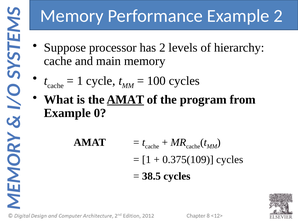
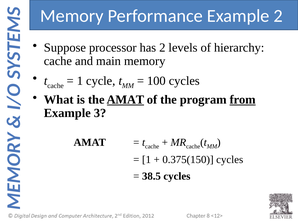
from underline: none -> present (243, 100)
0: 0 -> 3 (100, 113)
0.375(109: 0.375(109 -> 0.375(150 (188, 160)
